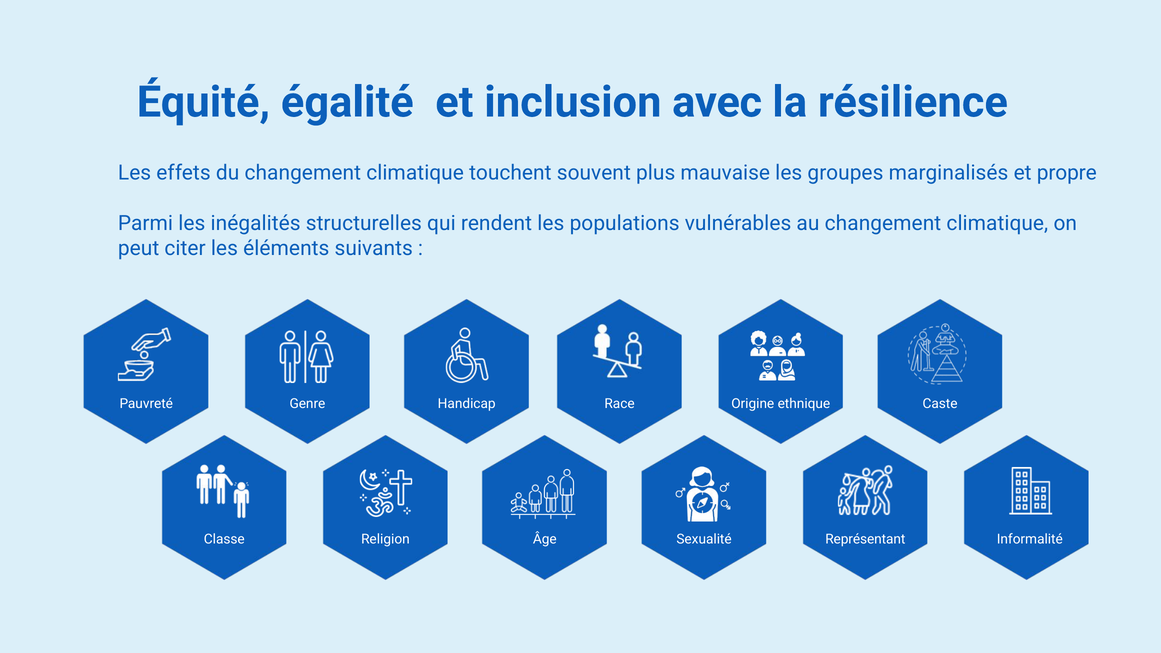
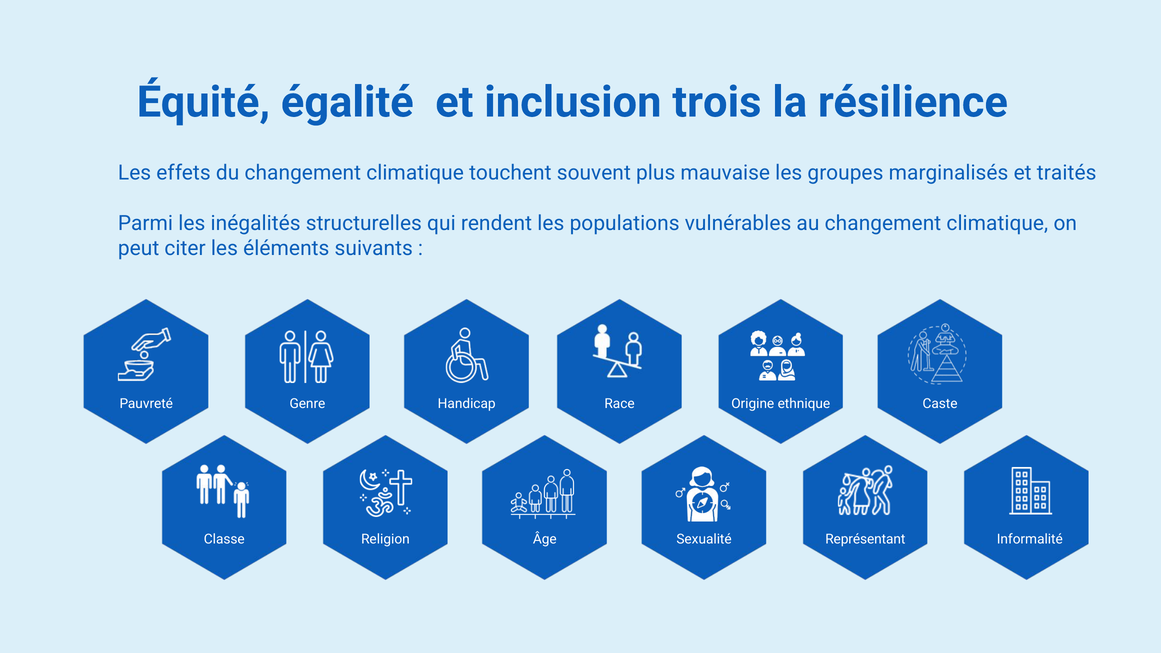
avec: avec -> trois (717, 102)
propre: propre -> traités (1067, 173)
